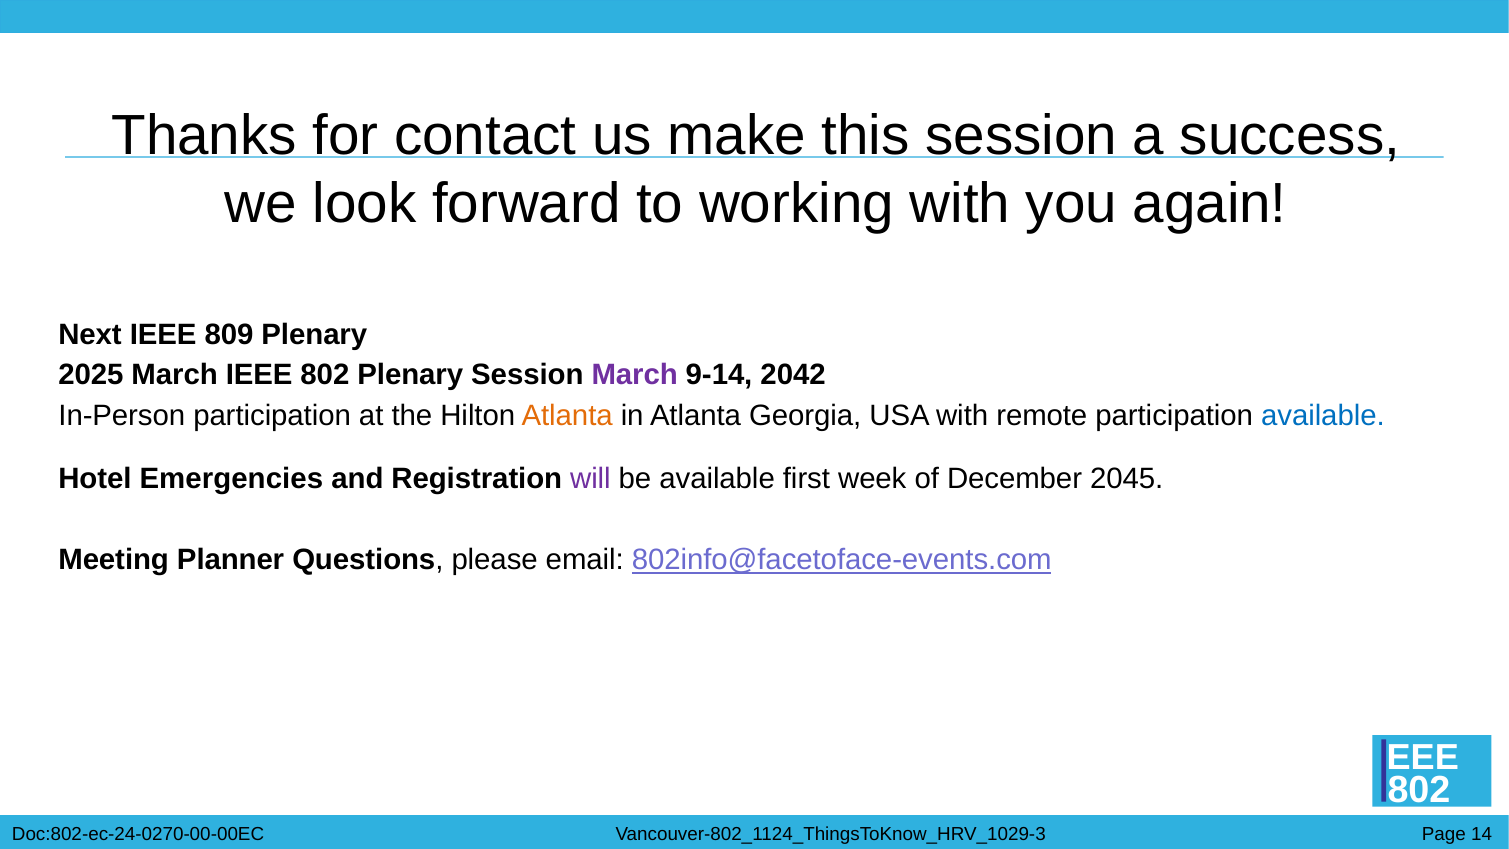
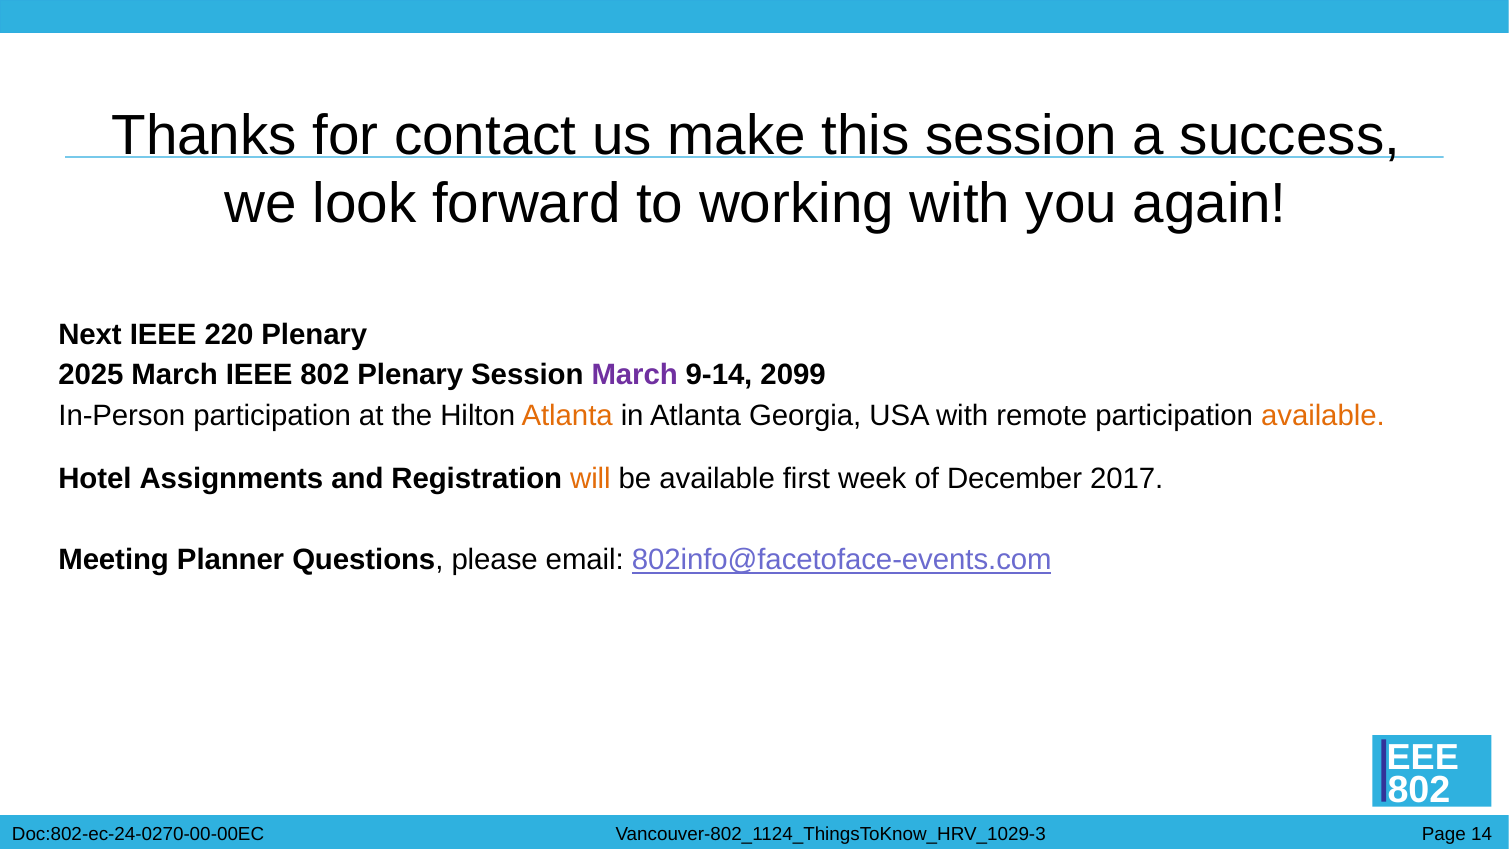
809: 809 -> 220 (229, 335)
2042: 2042 -> 2099 (793, 375)
available colour: blue -> orange (1323, 416)
Emergencies: Emergencies -> Assignments (231, 479)
will colour: purple -> orange (590, 479)
2045: 2045 -> 2017 (1127, 479)
